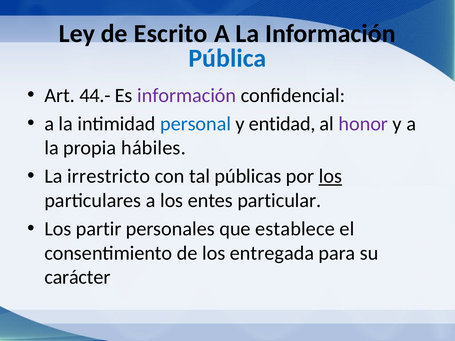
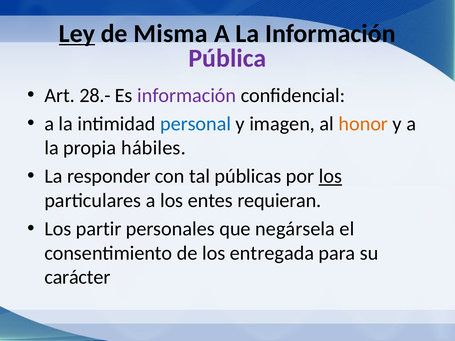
Ley underline: none -> present (77, 34)
Escrito: Escrito -> Misma (171, 34)
Pública colour: blue -> purple (227, 58)
44.-: 44.- -> 28.- (95, 95)
entidad: entidad -> imagen (282, 124)
honor colour: purple -> orange (363, 124)
irrestricto: irrestricto -> responder (109, 176)
particular: particular -> requieran (279, 201)
establece: establece -> negársela (295, 229)
